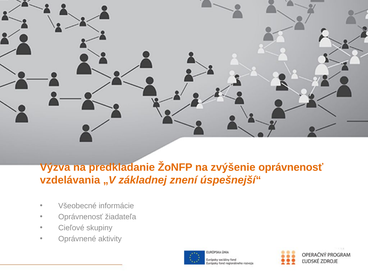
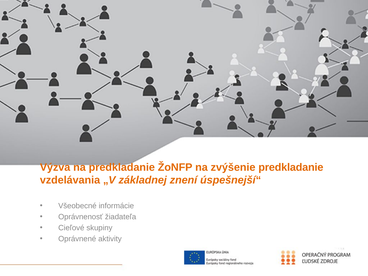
zvýšenie oprávnenosť: oprávnenosť -> predkladanie (291, 167)
